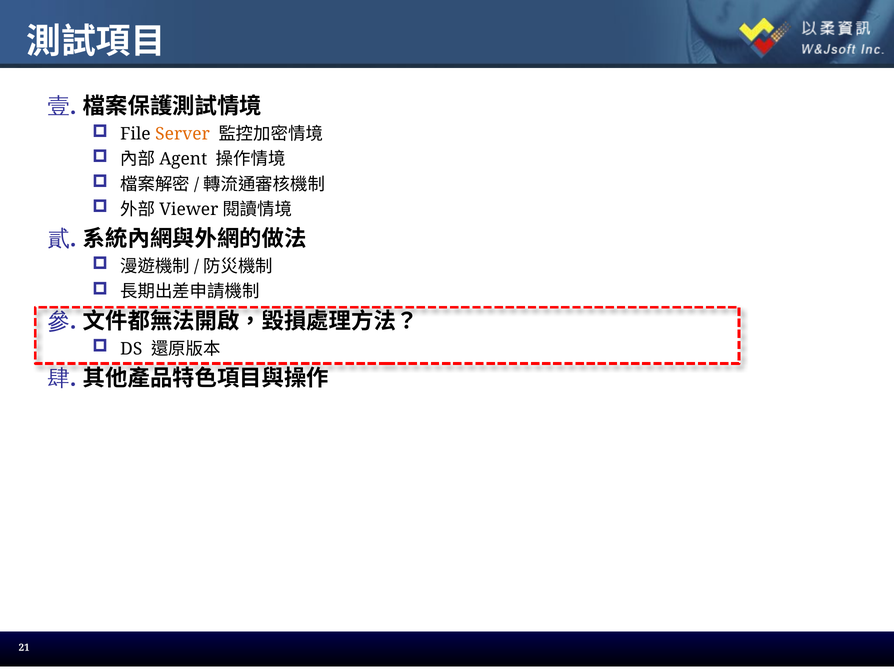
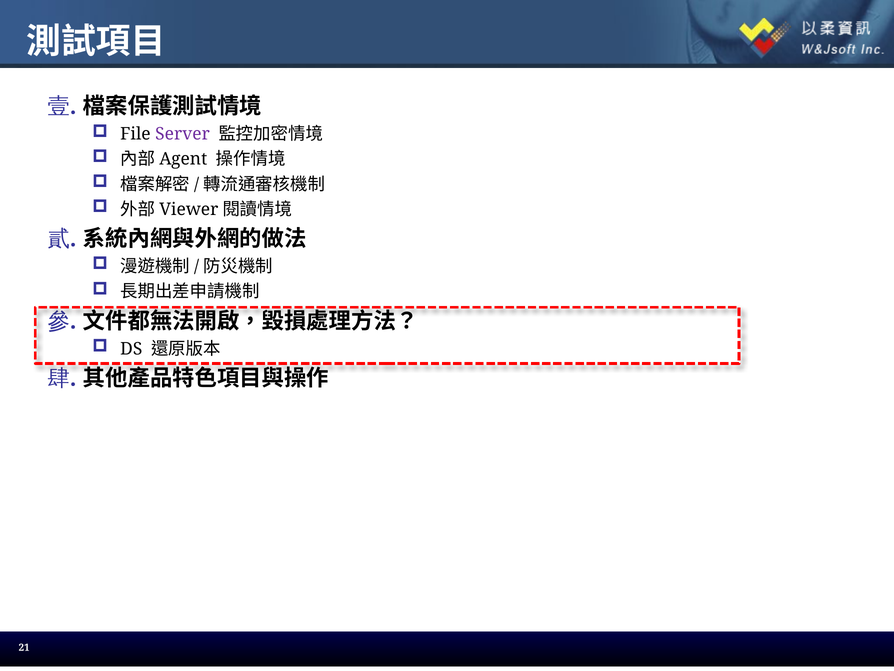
Server colour: orange -> purple (183, 134)
